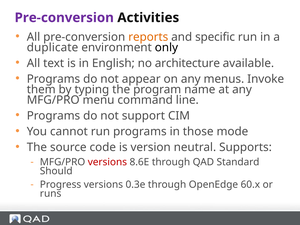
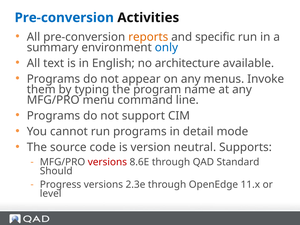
Pre-conversion colour: purple -> blue (64, 18)
duplicate: duplicate -> summary (53, 47)
only colour: black -> blue (166, 47)
those: those -> detail (198, 132)
0.3e: 0.3e -> 2.3e (135, 185)
60.x: 60.x -> 11.x (250, 185)
runs: runs -> level (51, 194)
